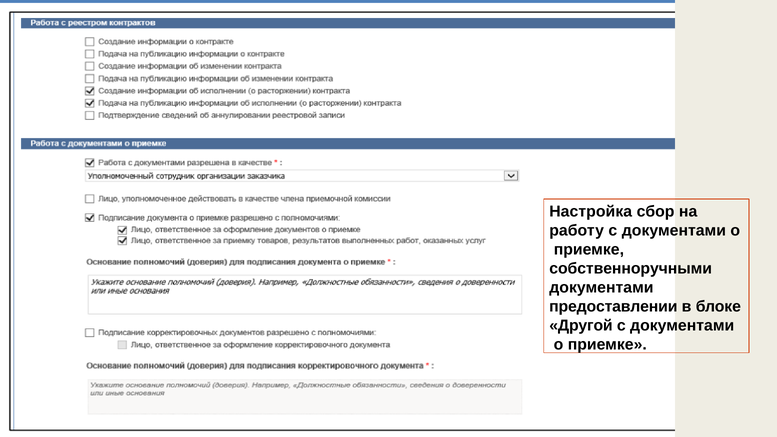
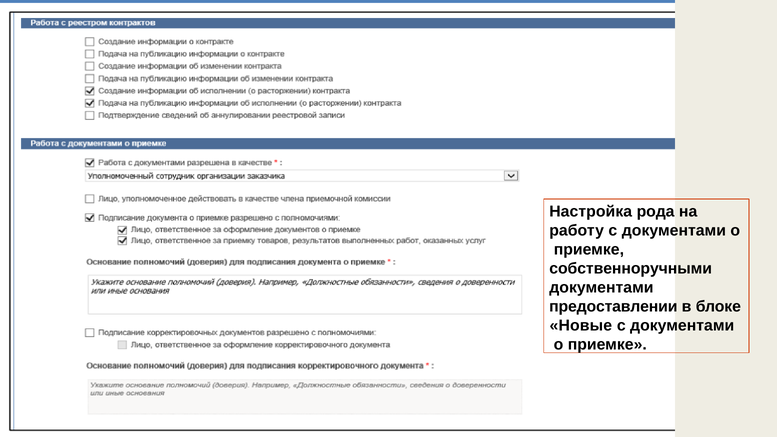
сбор: сбор -> рода (656, 212)
Другой: Другой -> Новые (581, 325)
